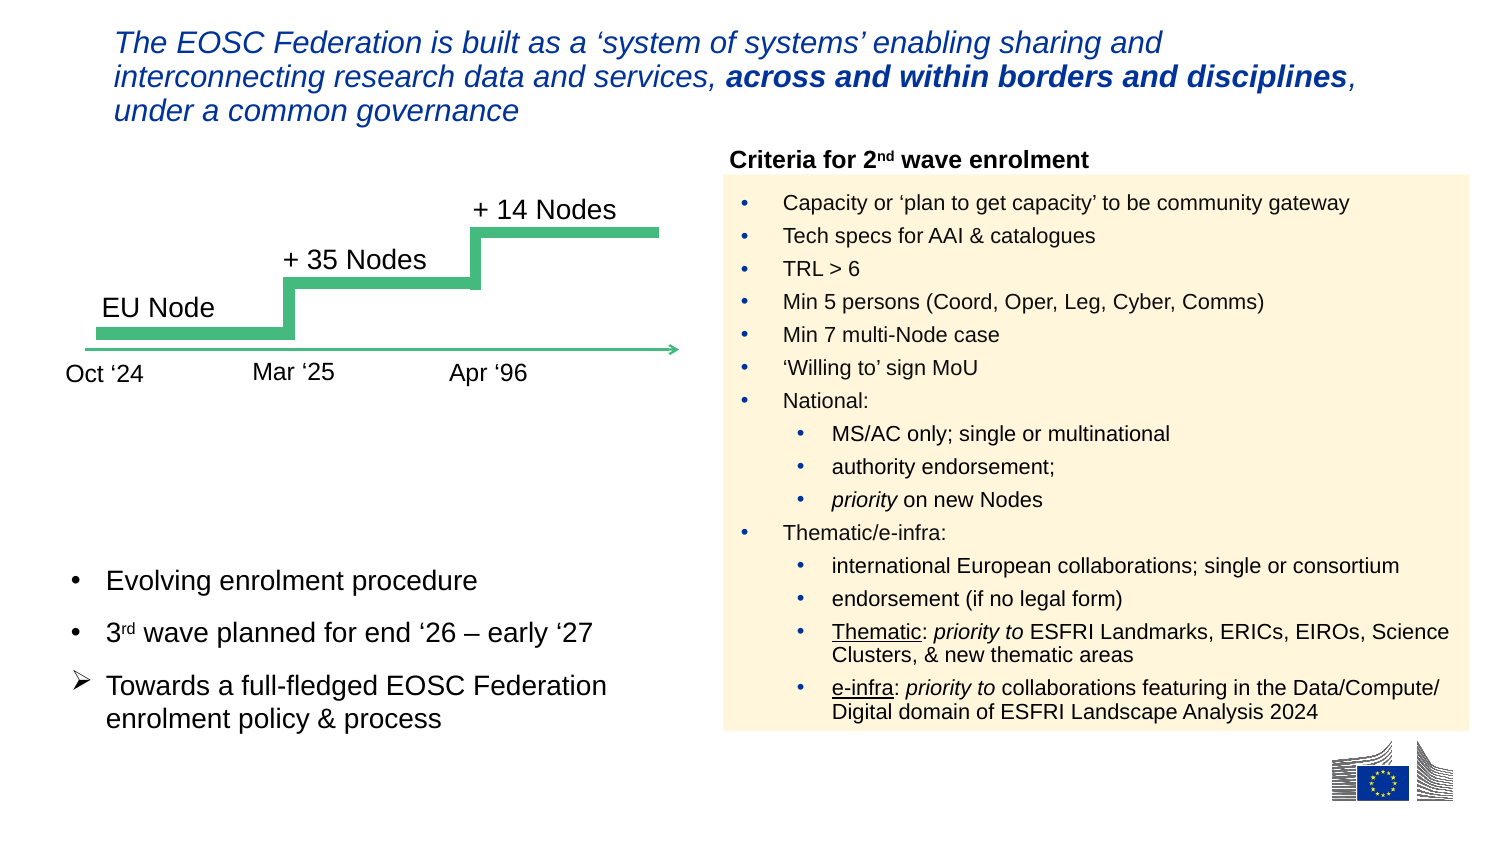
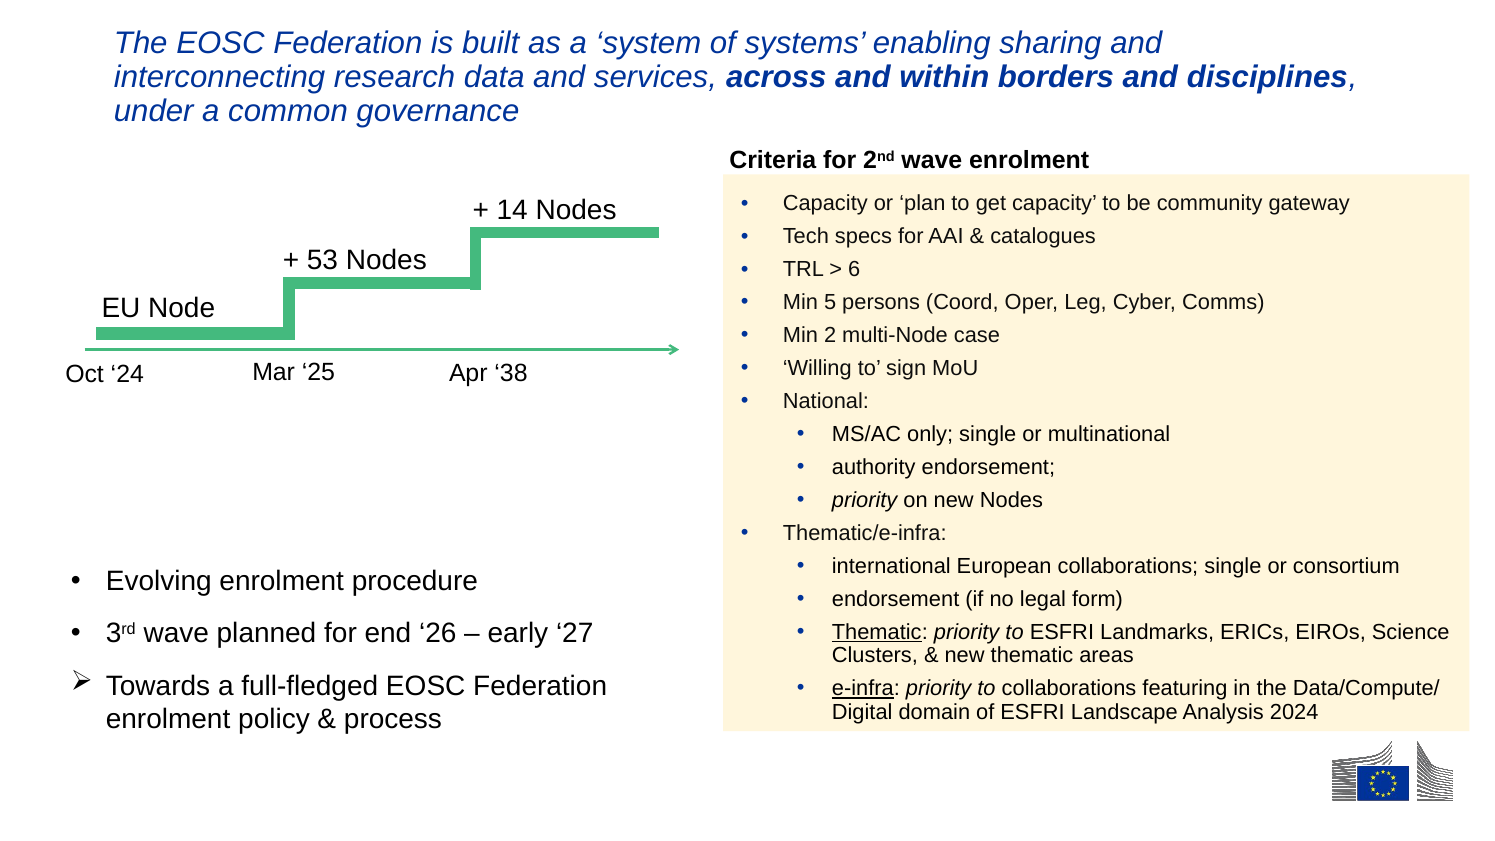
35: 35 -> 53 (322, 260)
7: 7 -> 2 (830, 335)
96: 96 -> 38 (511, 373)
